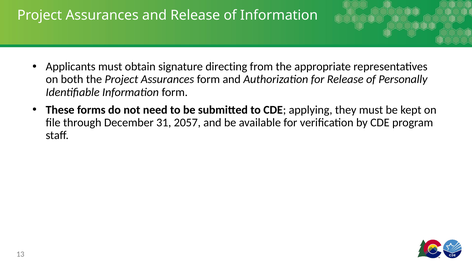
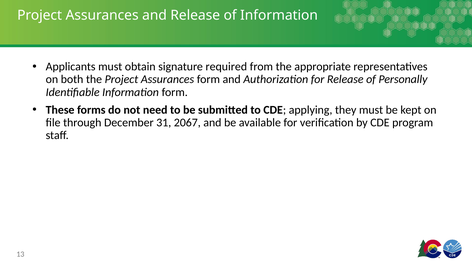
directing: directing -> required (226, 66)
2057: 2057 -> 2067 (187, 122)
